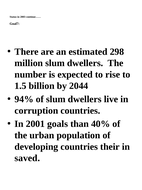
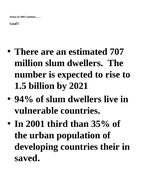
298: 298 -> 707 (117, 51)
2044: 2044 -> 2021 (79, 86)
corruption: corruption -> vulnerable (36, 110)
goals: goals -> third (58, 123)
40%: 40% -> 35% (101, 123)
